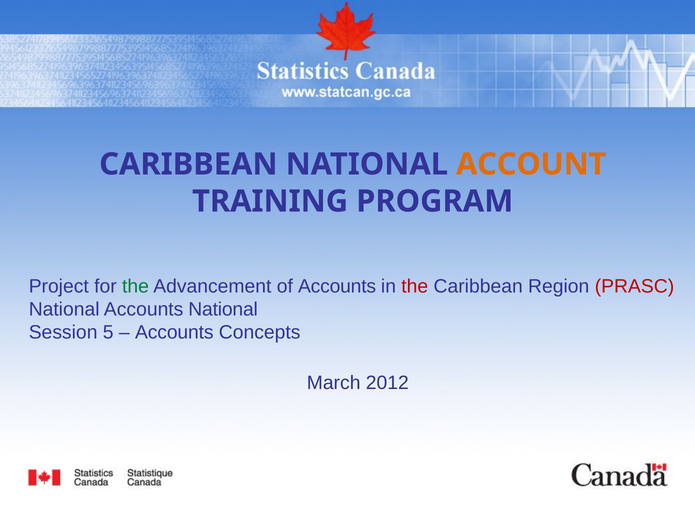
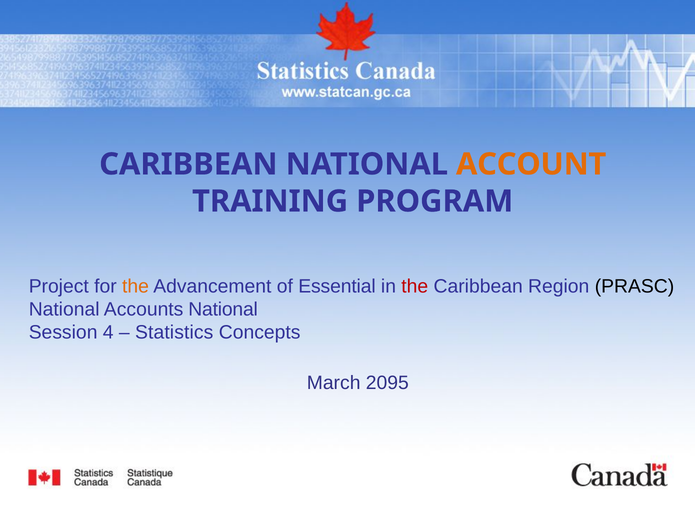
the colour: green -> orange (136, 286)
of Accounts: Accounts -> Essential (337, 286)
PRASC colour: red -> black (635, 286)
5: 5 -> 4 (108, 333)
Accounts: Accounts -> Statistics (174, 333)
2012: 2012 -> 2095 (387, 383)
